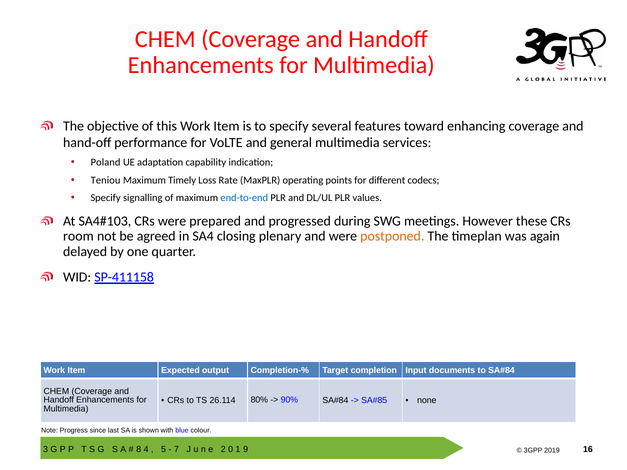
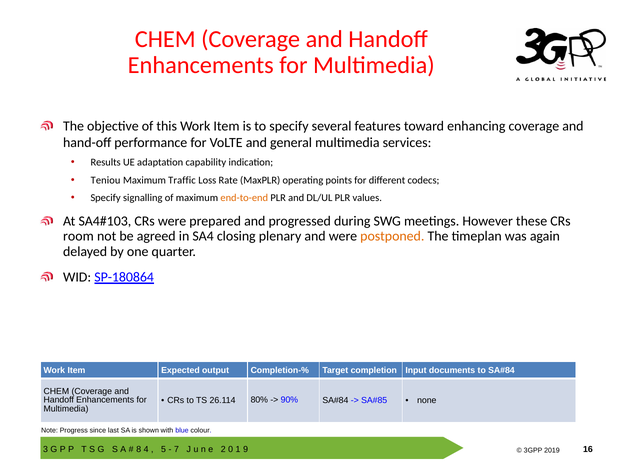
Poland: Poland -> Results (106, 163)
Timely: Timely -> Traffic (182, 180)
end-to-end colour: blue -> orange (244, 198)
SP-411158: SP-411158 -> SP-180864 (124, 277)
